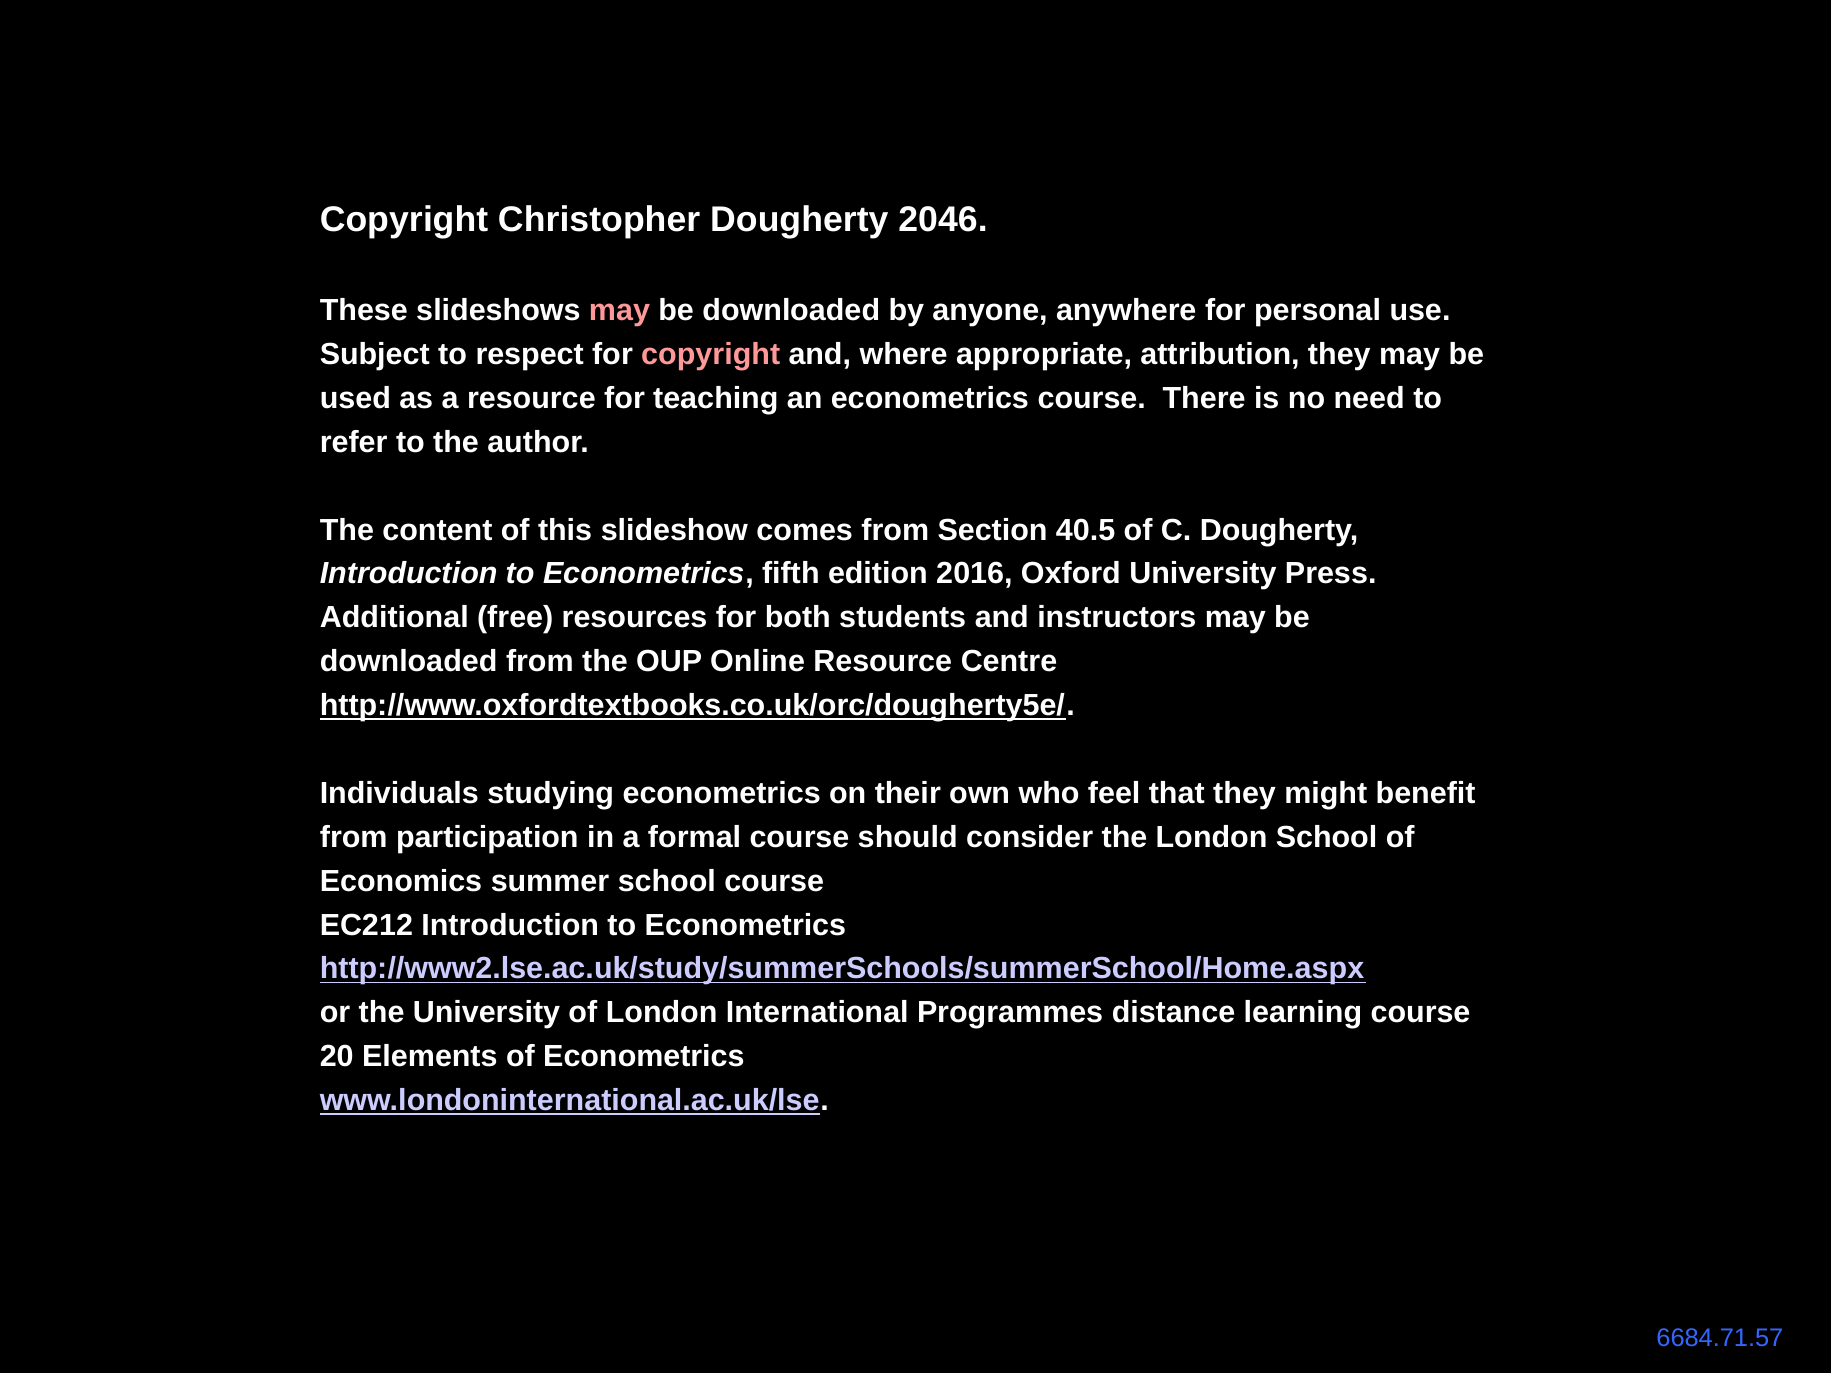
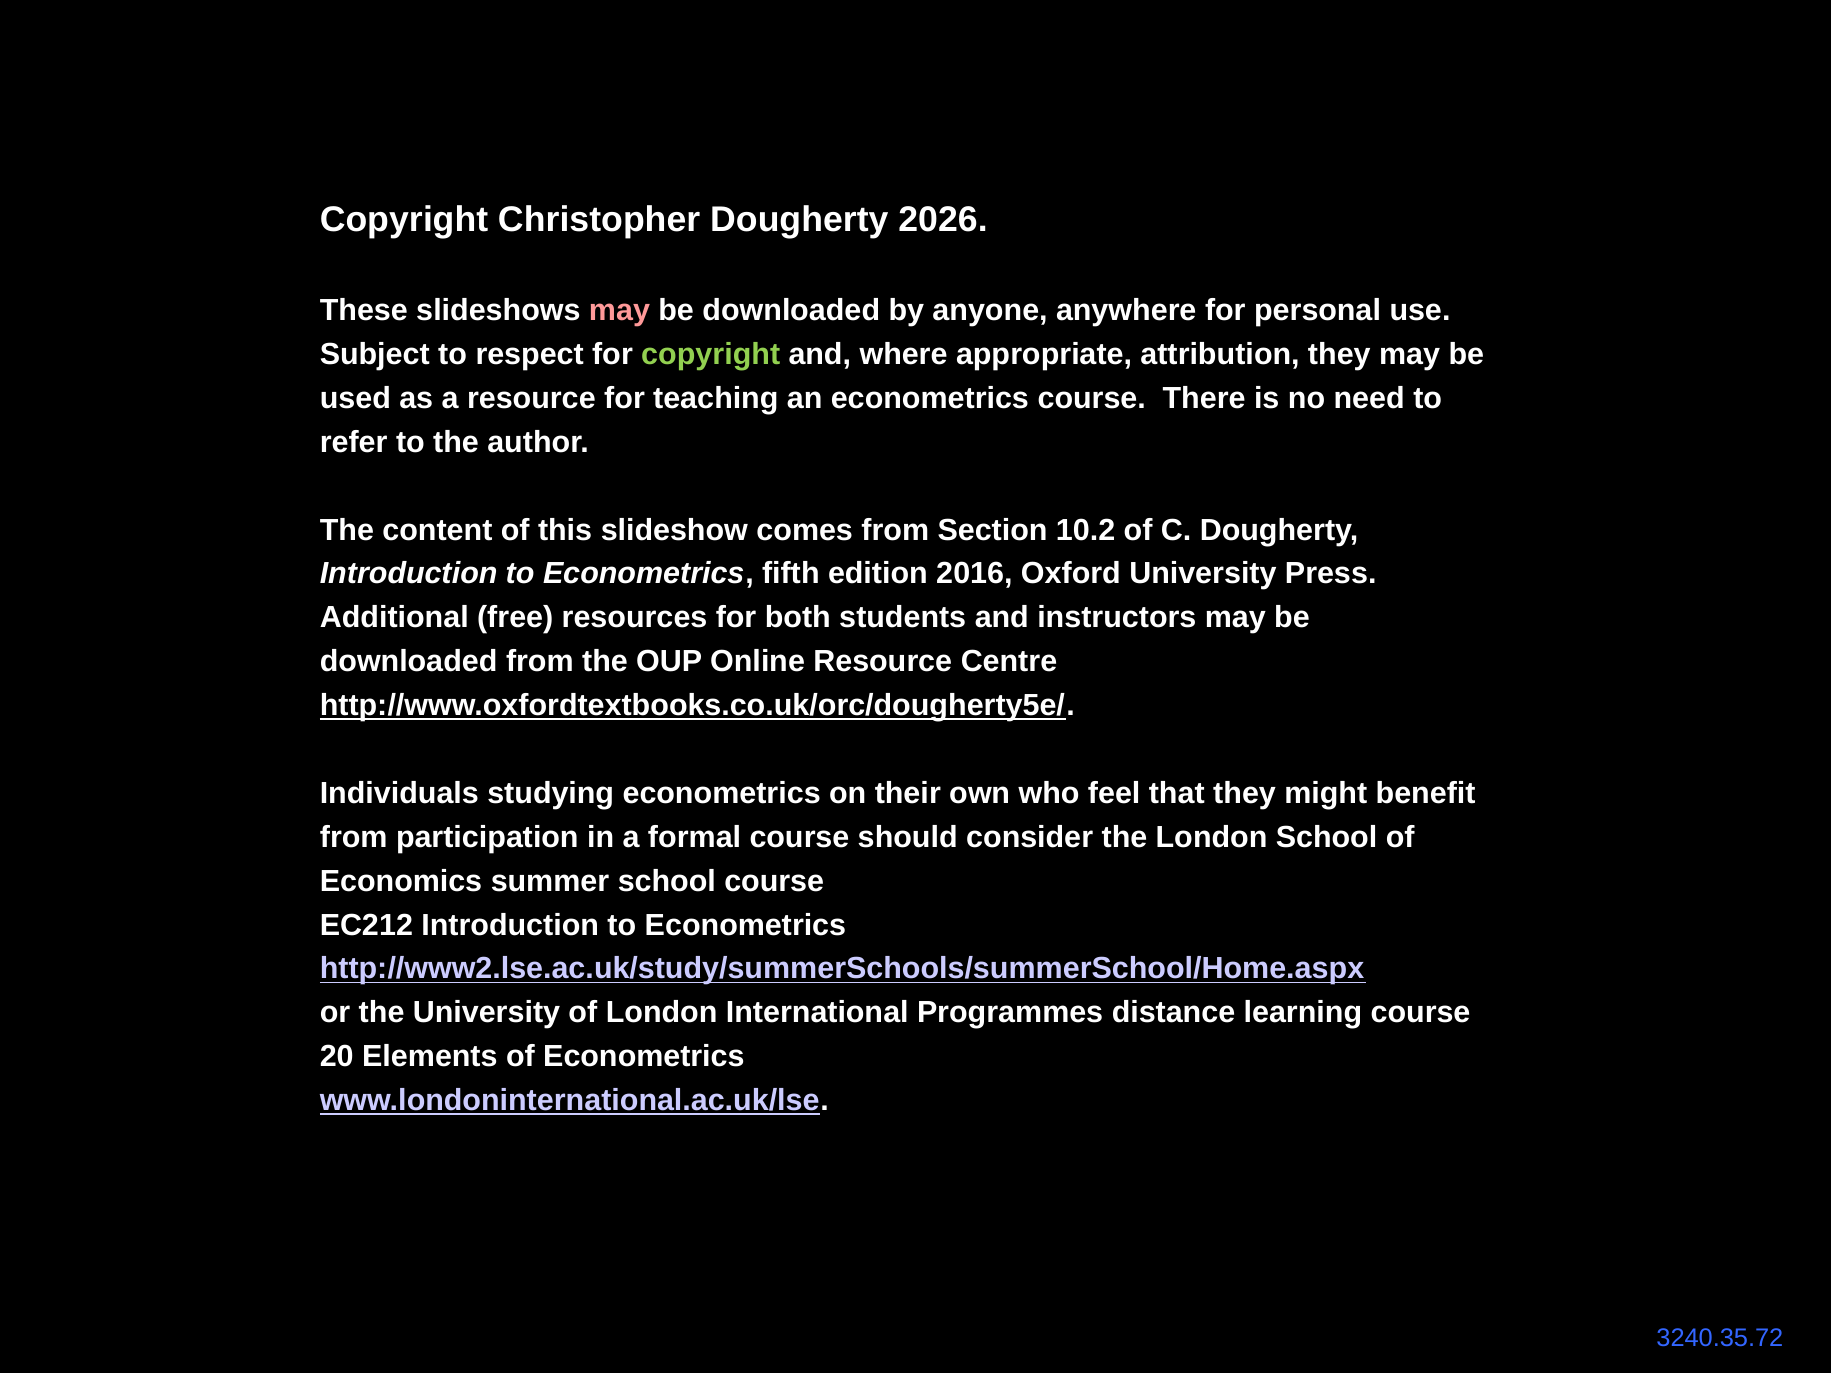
2046: 2046 -> 2026 (943, 220)
copyright colour: pink -> light green (711, 354)
40.5: 40.5 -> 10.2 (1086, 530)
6684.71.57: 6684.71.57 -> 3240.35.72 (1720, 1338)
